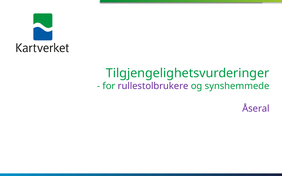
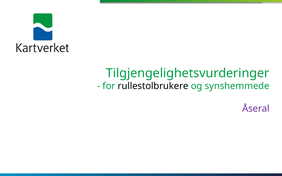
rullestolbrukere colour: purple -> black (153, 86)
